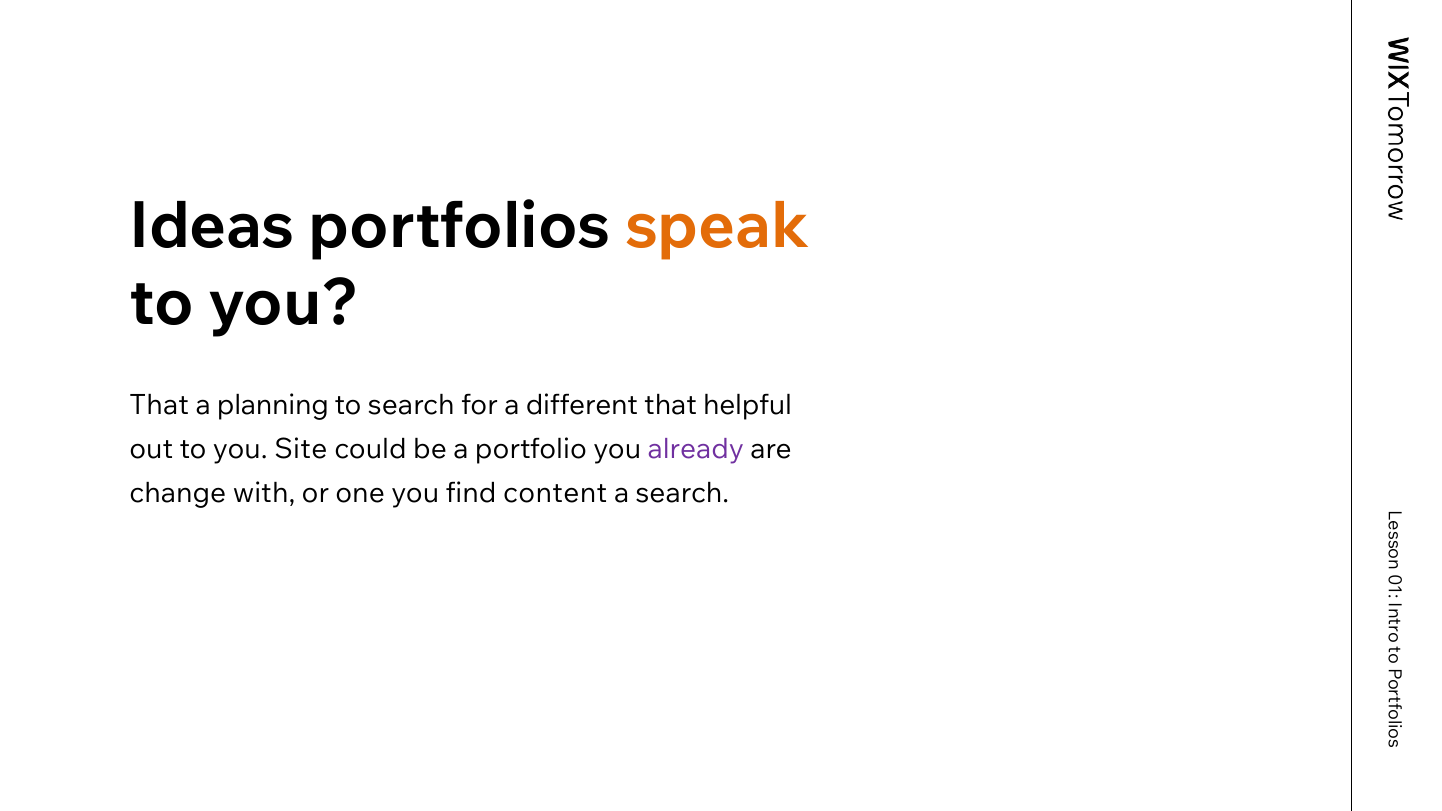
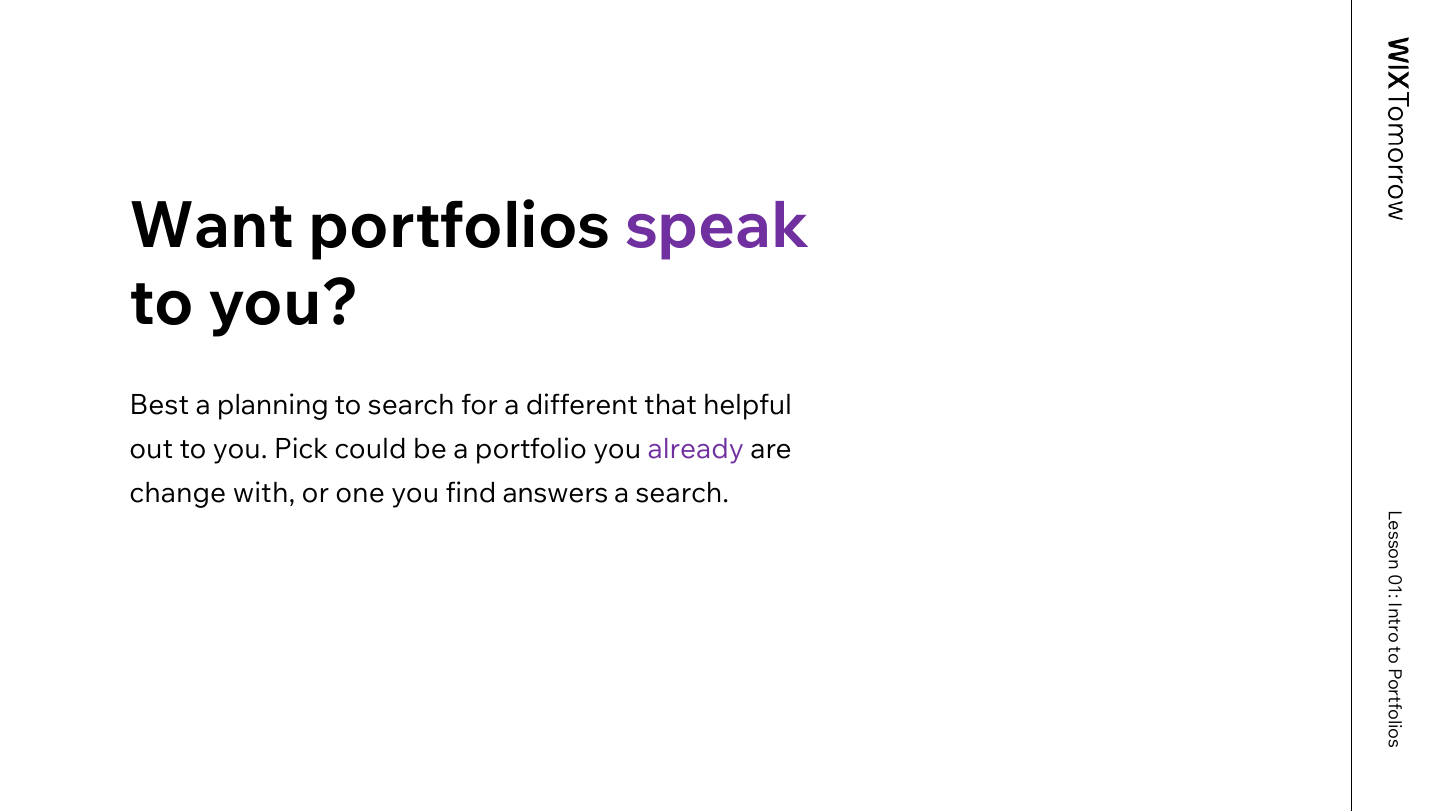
Ideas: Ideas -> Want (212, 227)
speak colour: orange -> purple (717, 227)
That: That -> Best (159, 406)
Site: Site -> Pick (301, 449)
content: content -> answers (555, 493)
